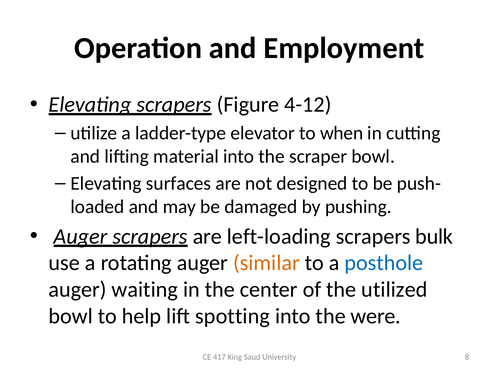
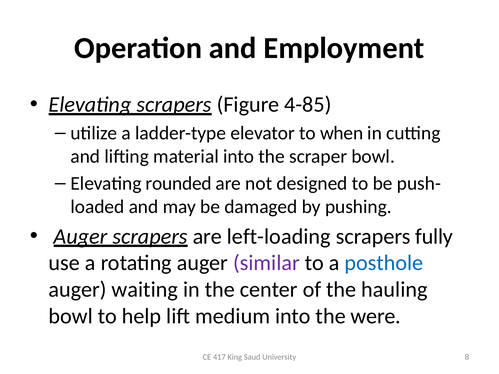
4-12: 4-12 -> 4-85 (308, 105)
surfaces: surfaces -> rounded (179, 184)
bulk: bulk -> fully (434, 237)
similar colour: orange -> purple (266, 263)
utilized: utilized -> hauling (394, 290)
spotting: spotting -> medium (233, 316)
